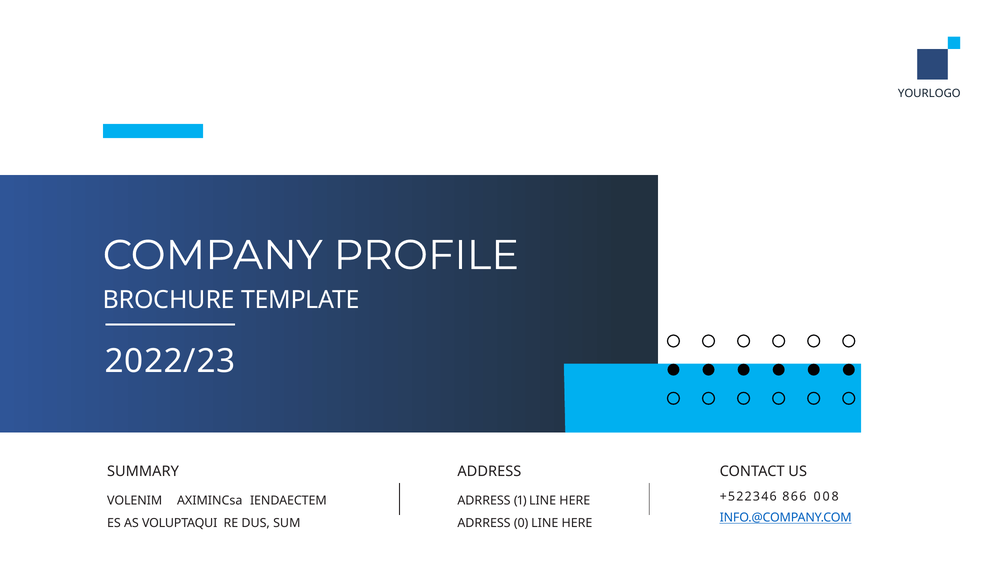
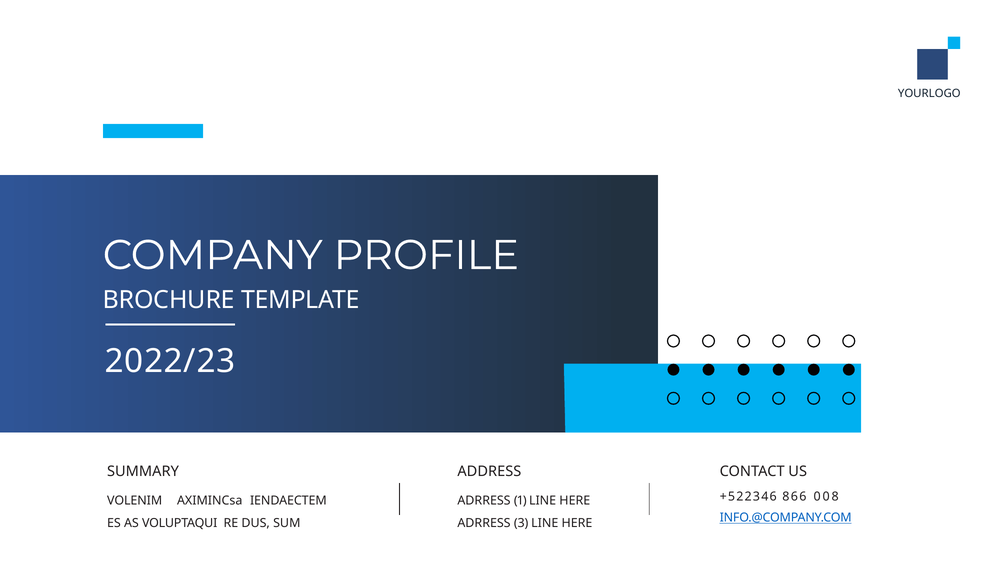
0: 0 -> 3 (521, 523)
